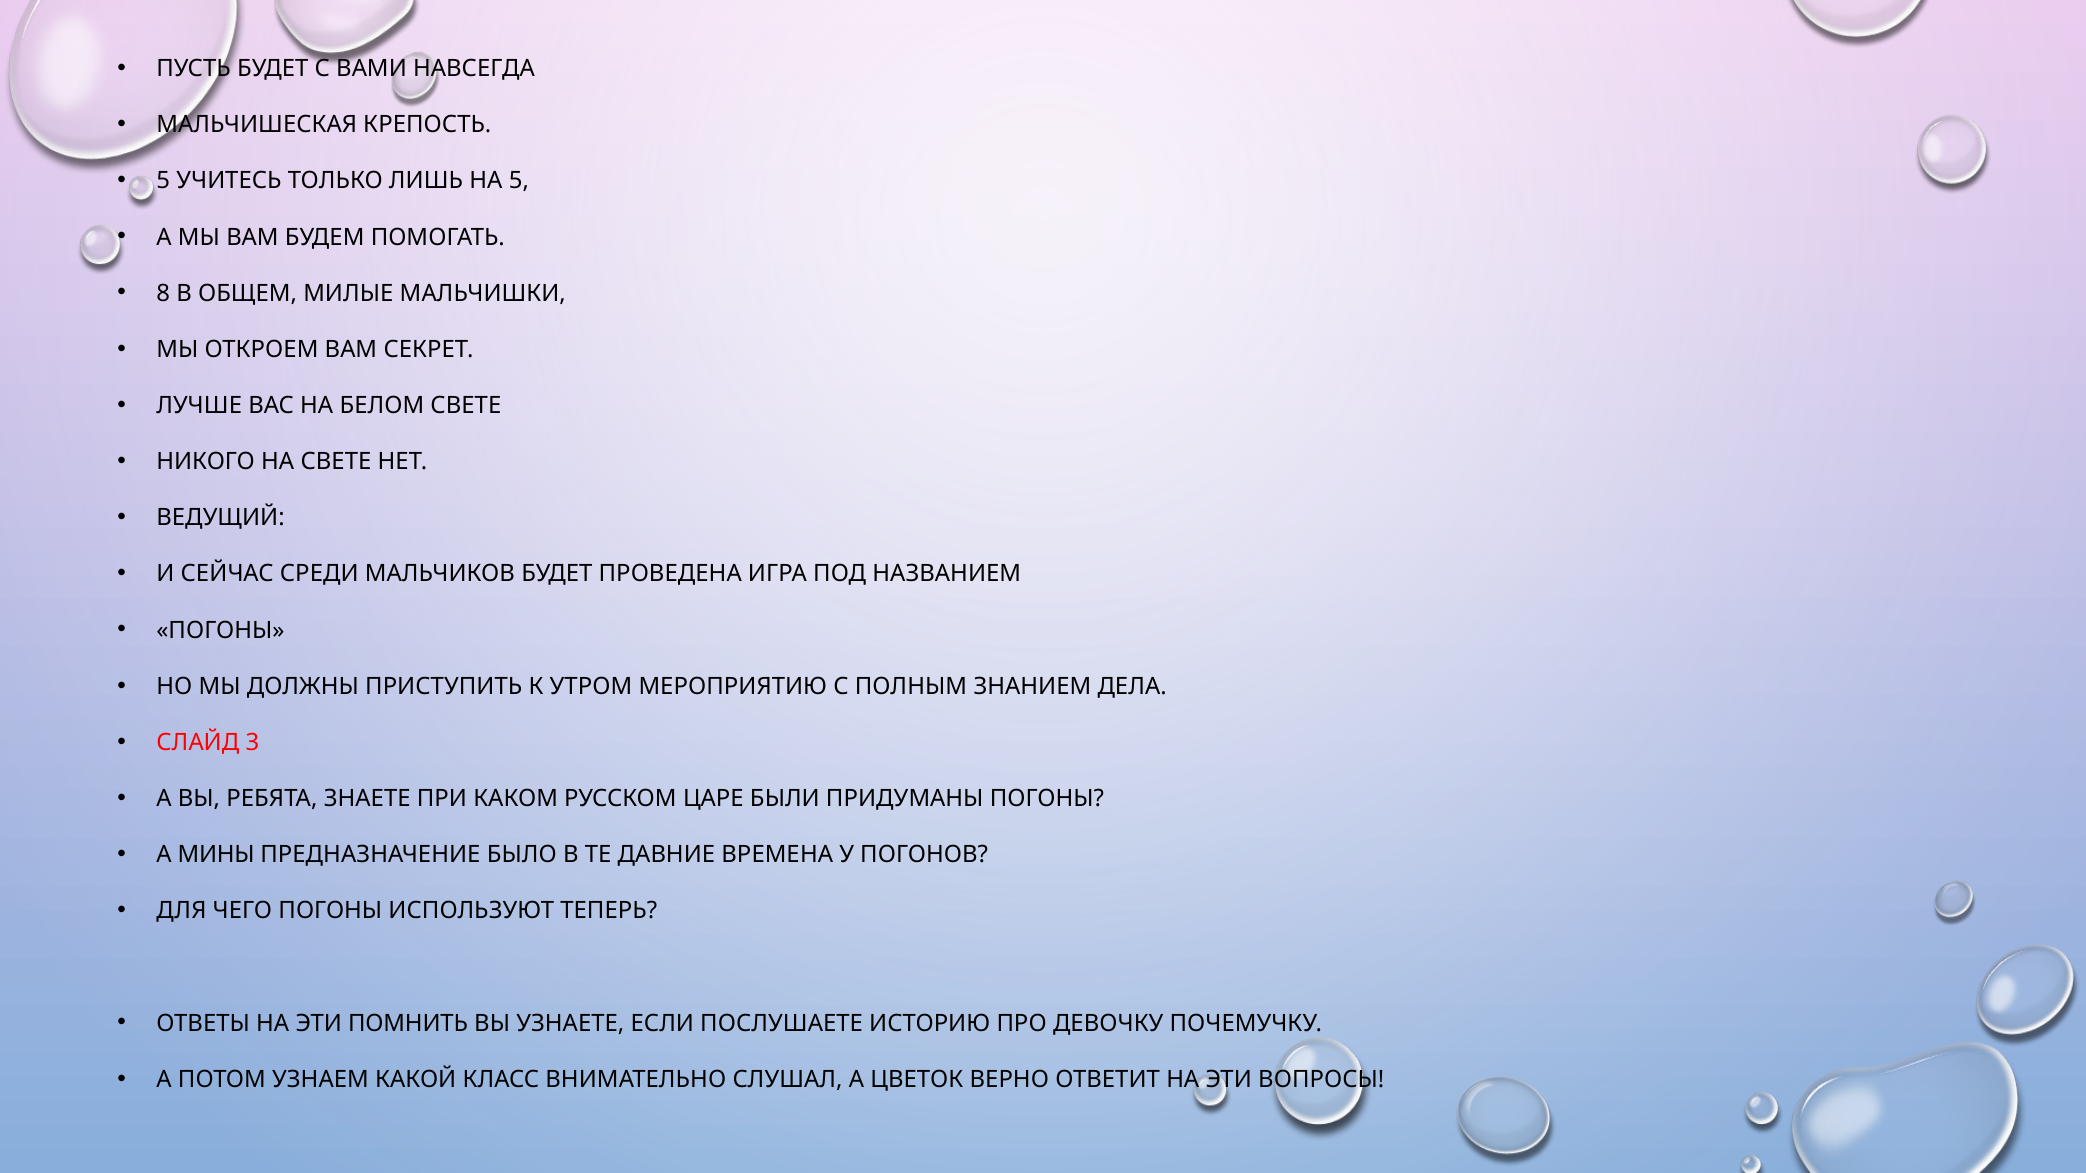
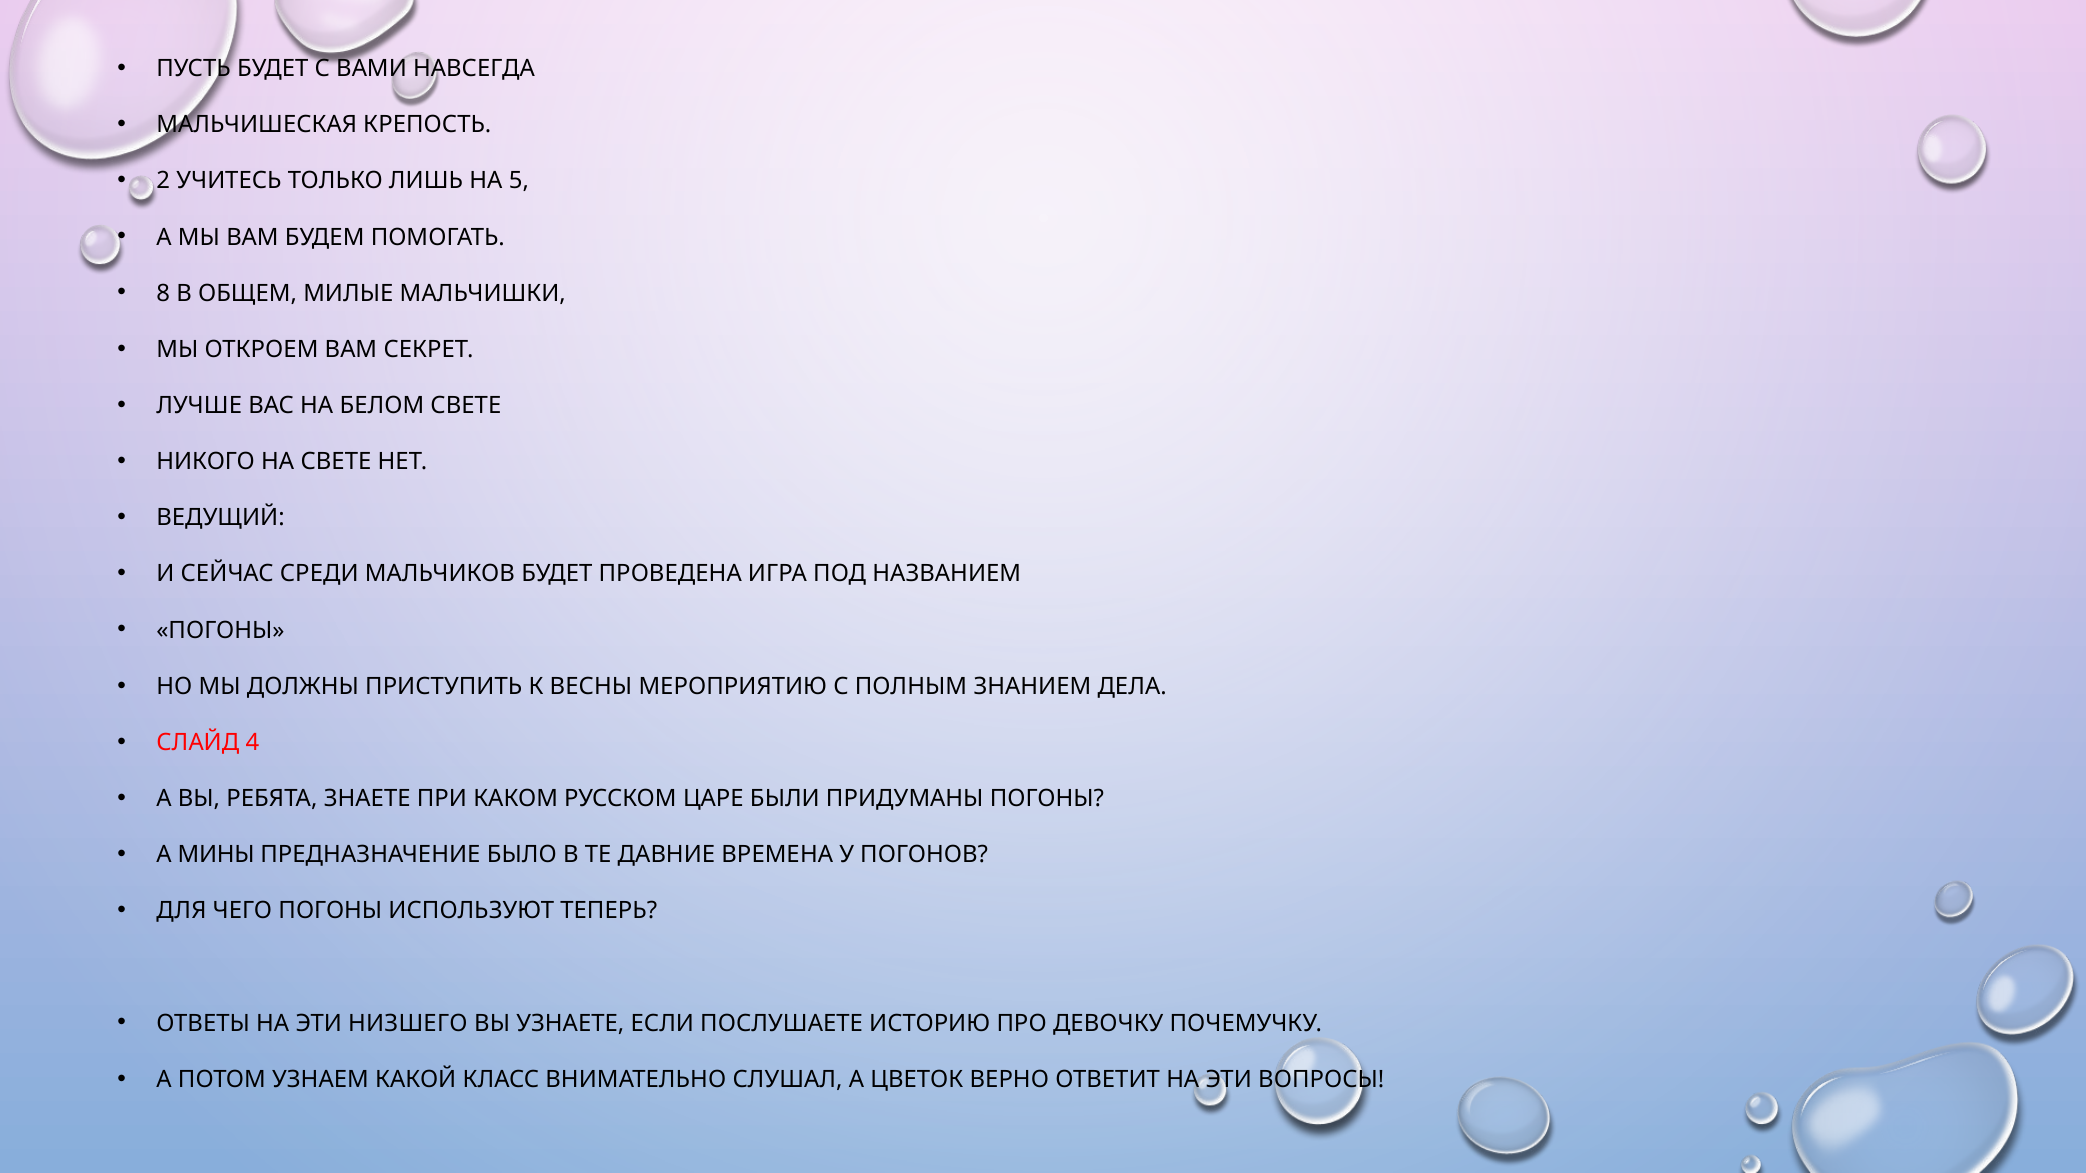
5: 5 -> 2 (163, 181)
УТРОМ: УТРОМ -> ВЕСНЫ (591, 687)
3: 3 -> 4 (252, 743)
ПОМНИТЬ: ПОМНИТЬ -> НИЗШЕГО (408, 1024)
